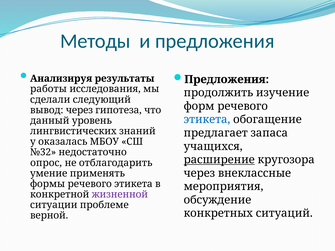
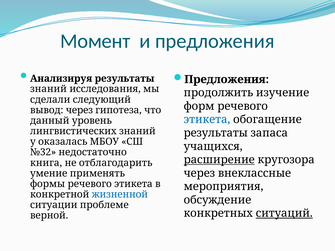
Методы: Методы -> Момент (95, 41)
работы: работы -> знаний (48, 89)
предлагает: предлагает -> результаты (216, 133)
опрос: опрос -> книга (46, 163)
жизненной colour: purple -> blue (120, 195)
ситуаций underline: none -> present (284, 213)
